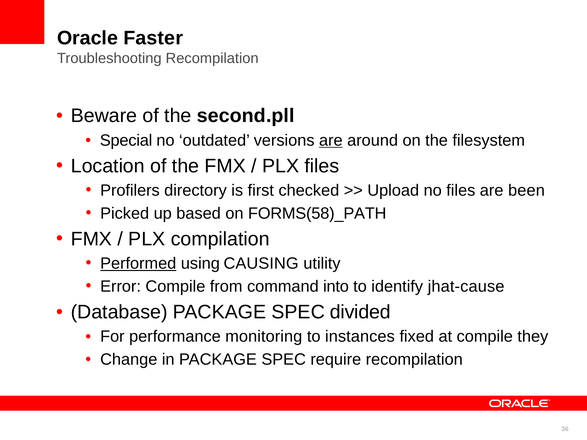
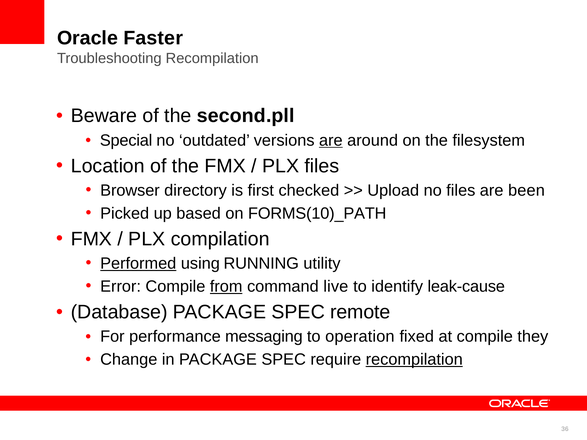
Profilers: Profilers -> Browser (130, 191)
FORMS(58)_PATH: FORMS(58)_PATH -> FORMS(10)_PATH (317, 213)
CAUSING: CAUSING -> RUNNING (261, 264)
from underline: none -> present (226, 286)
into: into -> live (336, 286)
jhat-cause: jhat-cause -> leak-cause (466, 286)
divided: divided -> remote (360, 312)
monitoring: monitoring -> messaging (264, 337)
instances: instances -> operation (360, 337)
recompilation underline: none -> present (414, 360)
